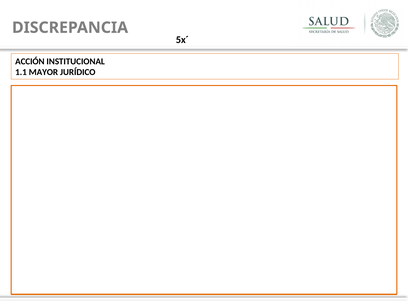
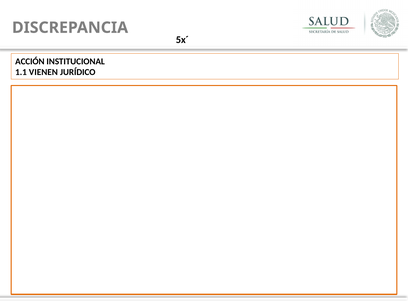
MAYOR: MAYOR -> VIENEN (43, 72)
